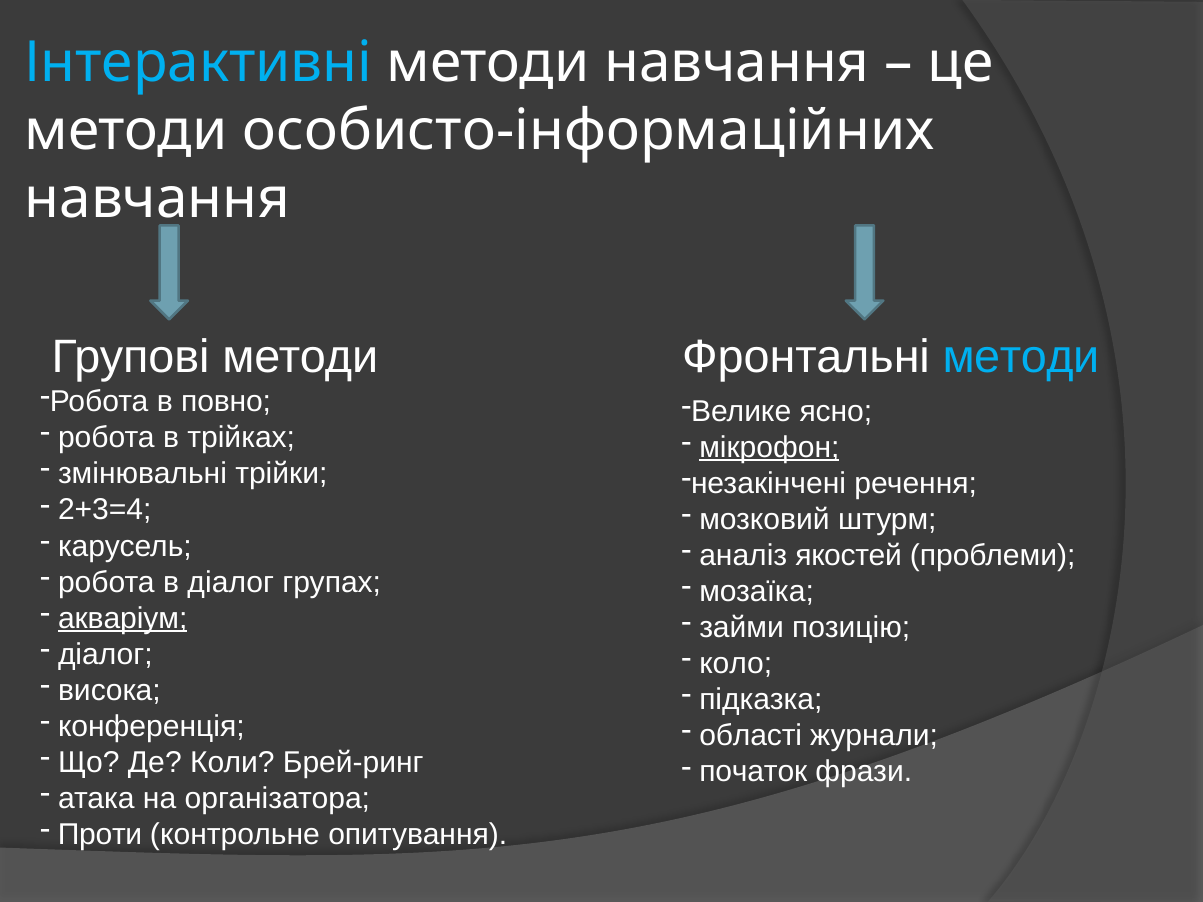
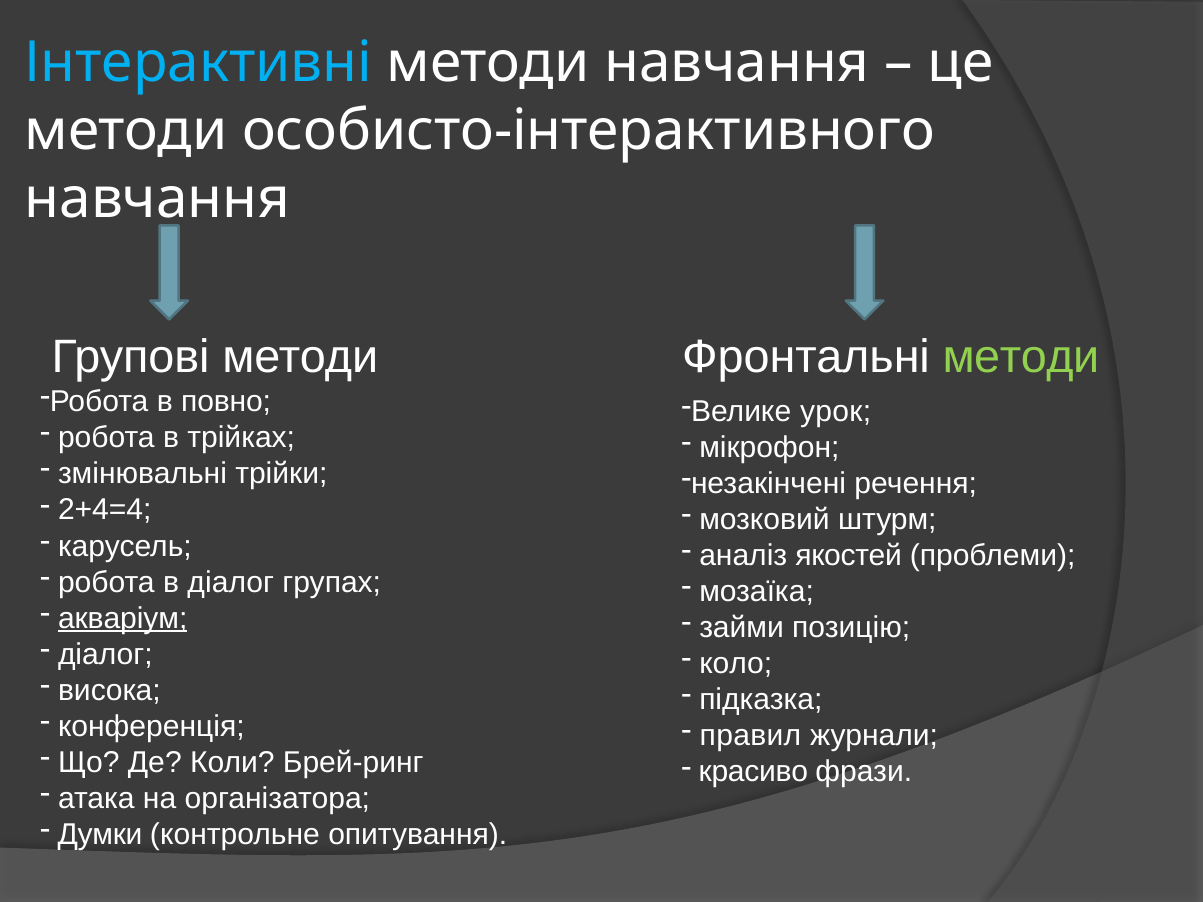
особисто-інформаційних: особисто-інформаційних -> особисто-інтерактивного (589, 131)
методи colour: light blue -> light green (1021, 357)
ясно: ясно -> урок (836, 411)
мікрофон underline: present -> none (769, 447)
2+3=4: 2+3=4 -> 2+4=4 (105, 510)
області: області -> правил (750, 736)
початок: початок -> красиво (753, 772)
Проти: Проти -> Думки (100, 835)
